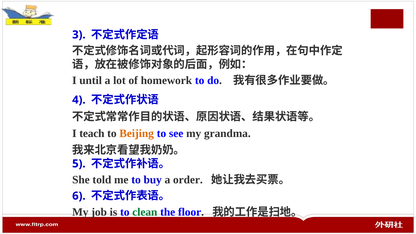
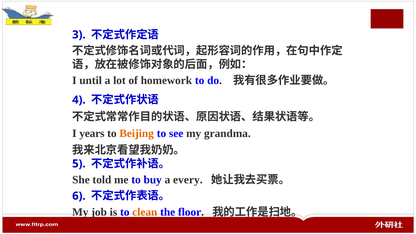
teach: teach -> years (92, 133)
order: order -> every (188, 180)
clean colour: green -> orange (145, 212)
